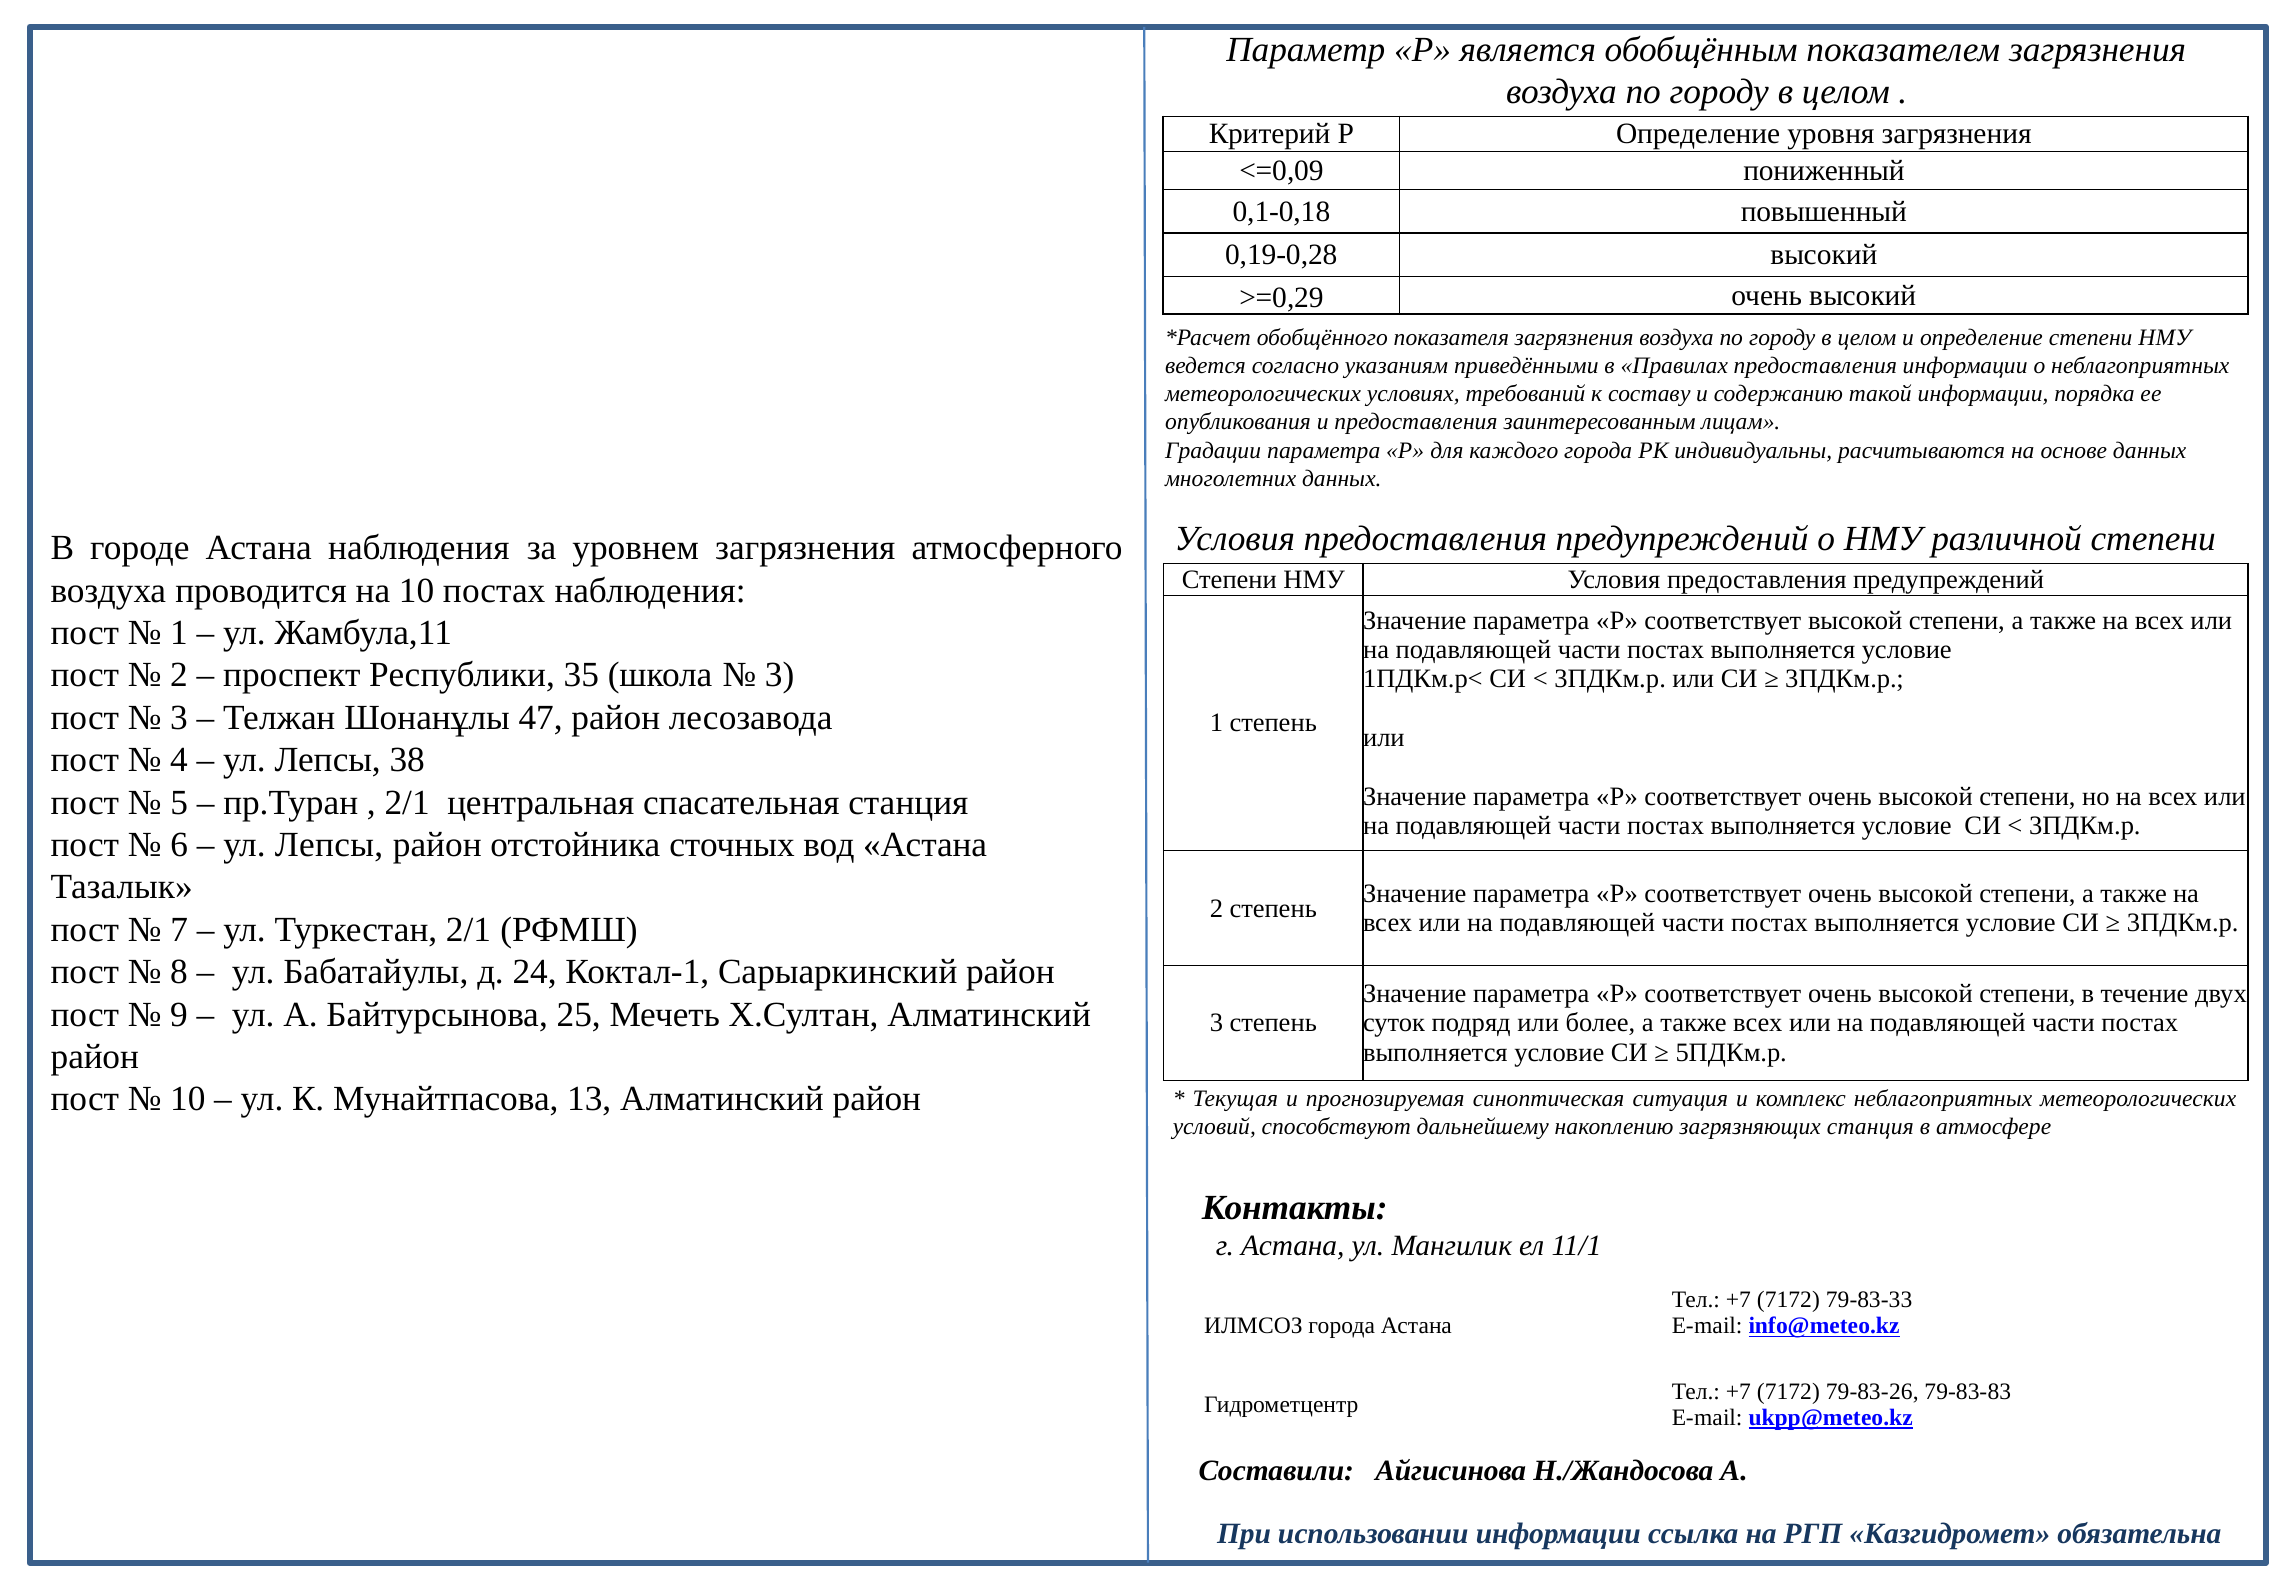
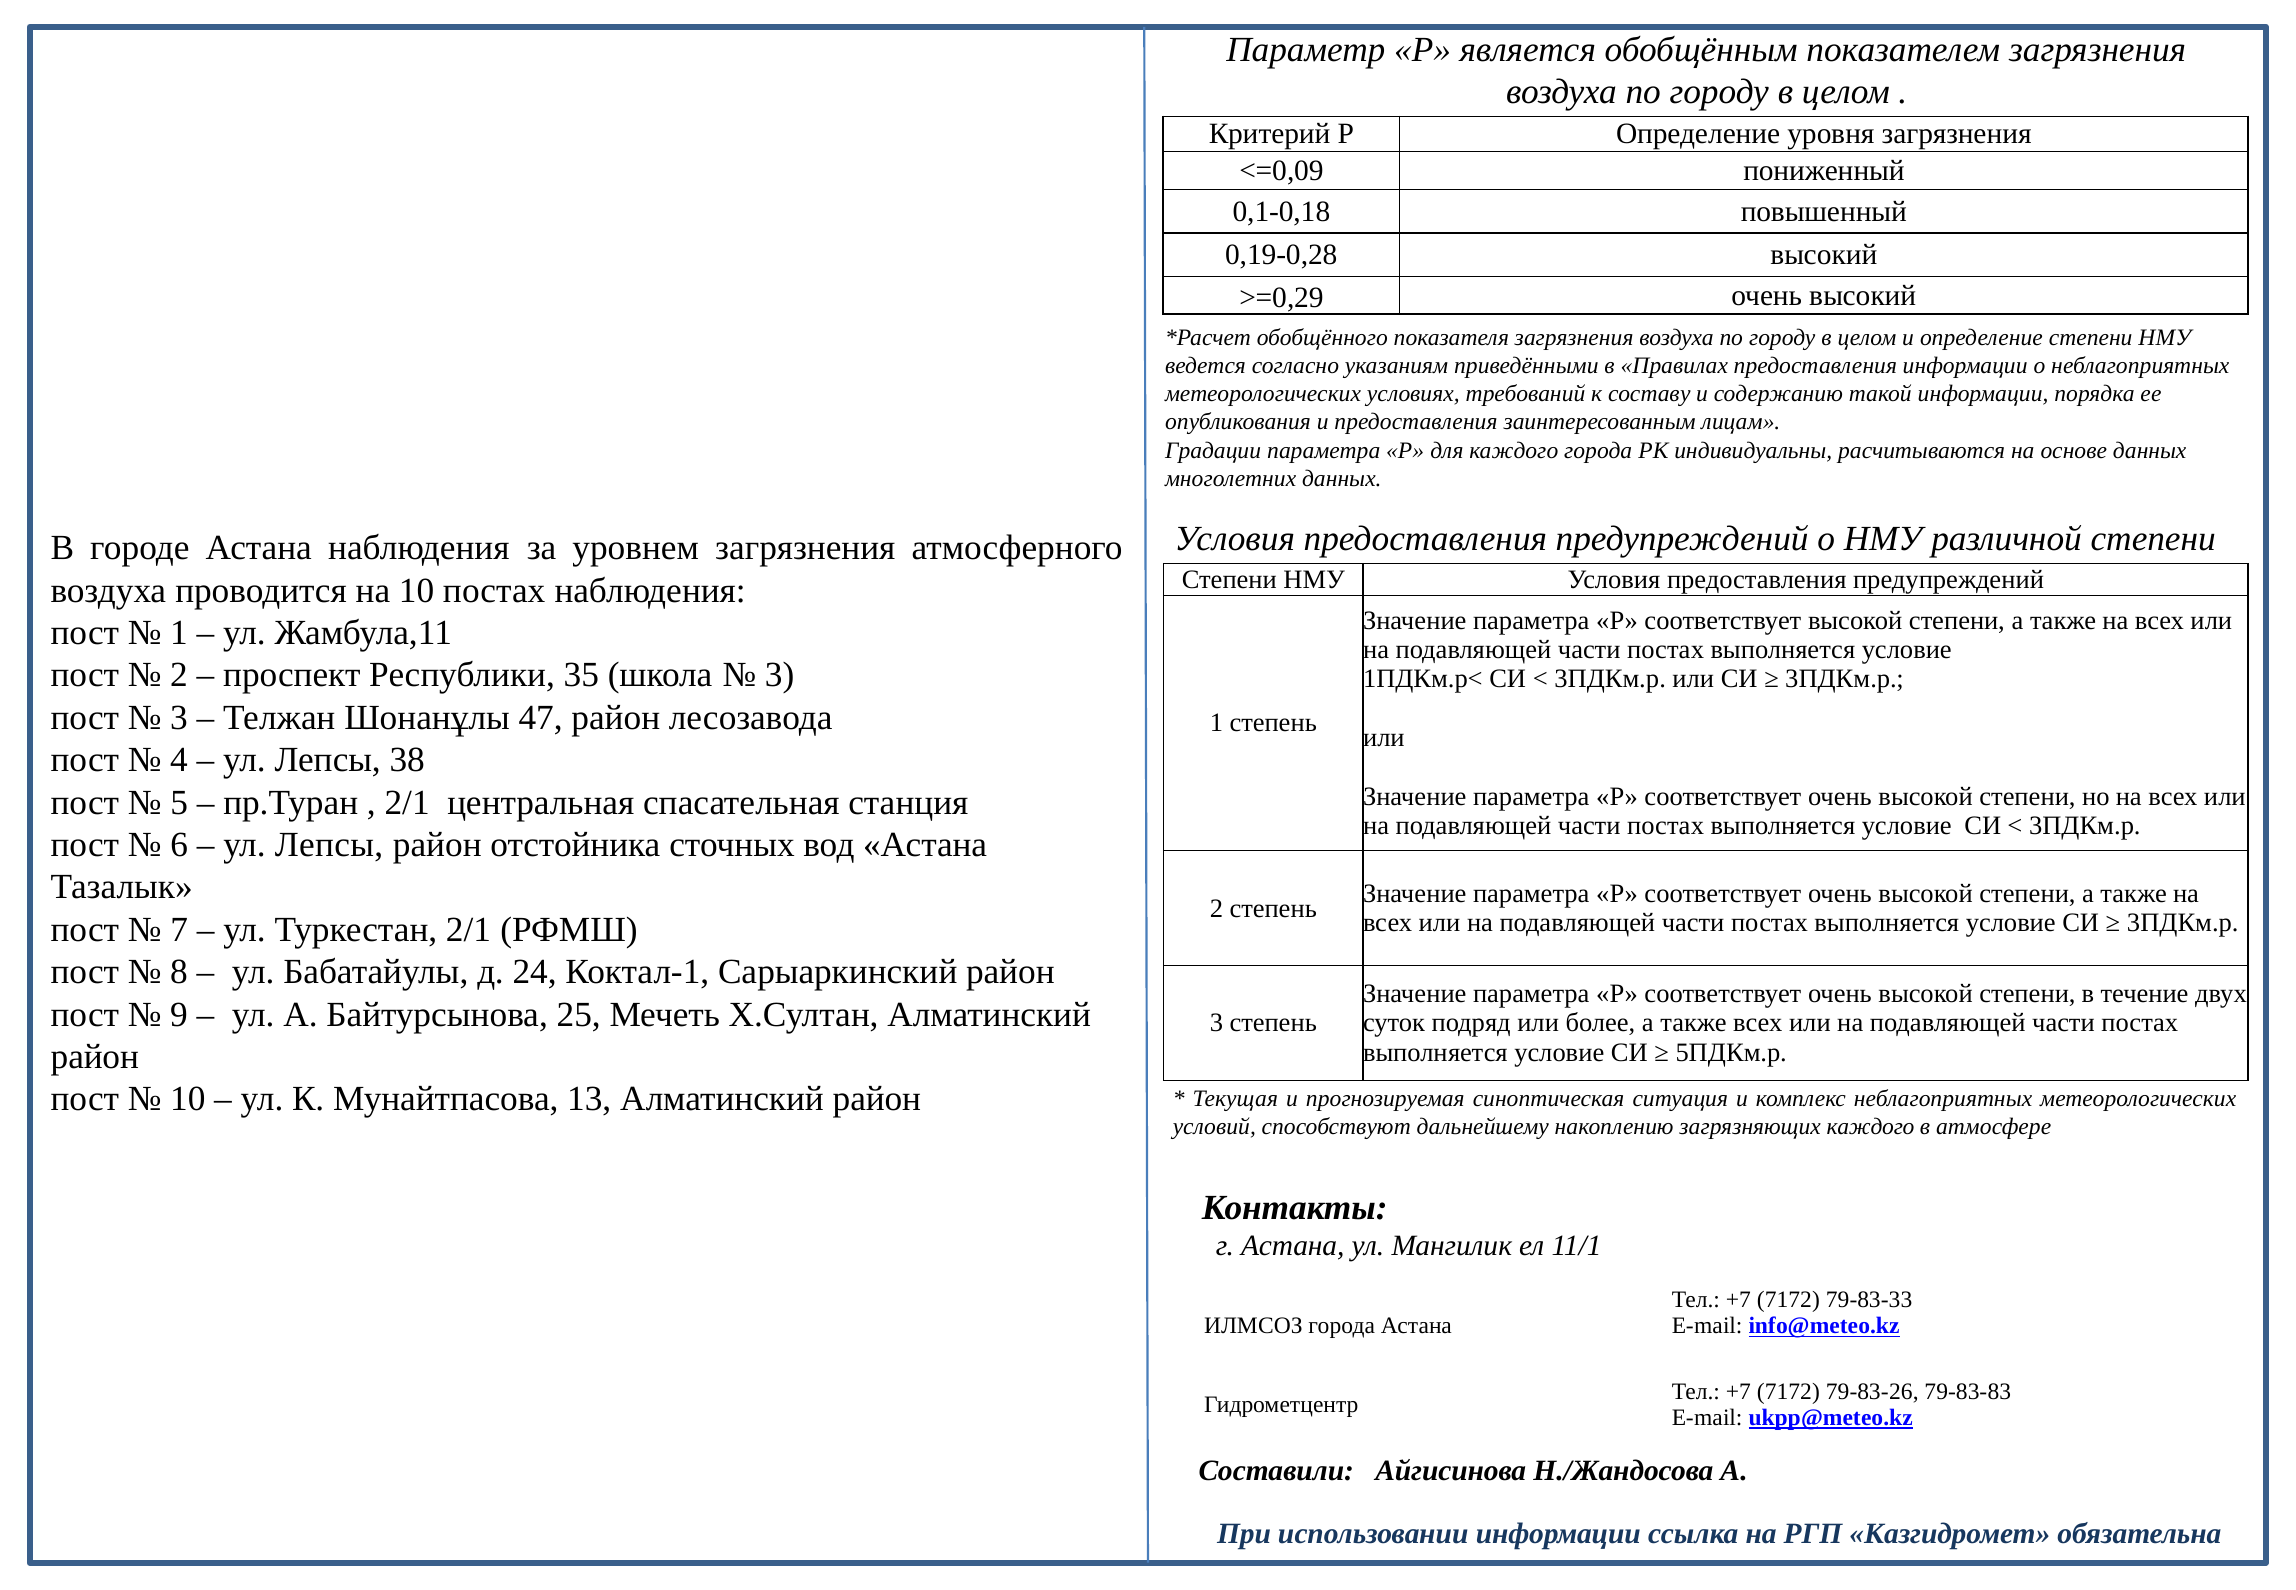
загрязняющих станция: станция -> каждого (1871, 1127)
